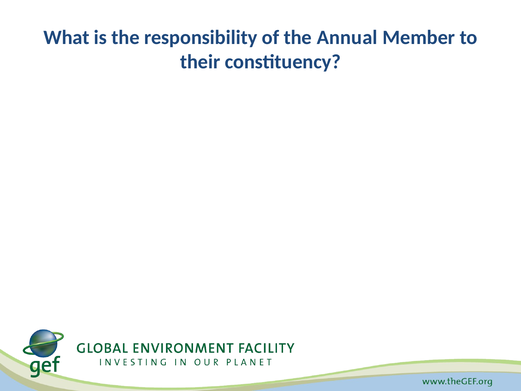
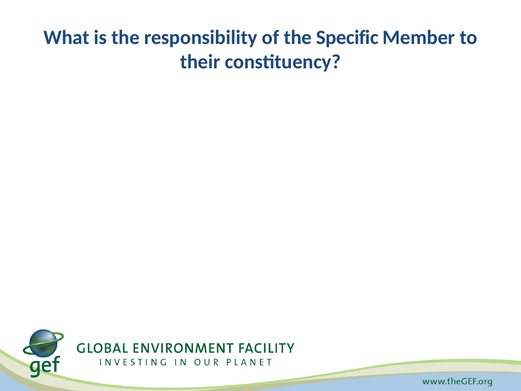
Annual: Annual -> Specific (347, 37)
